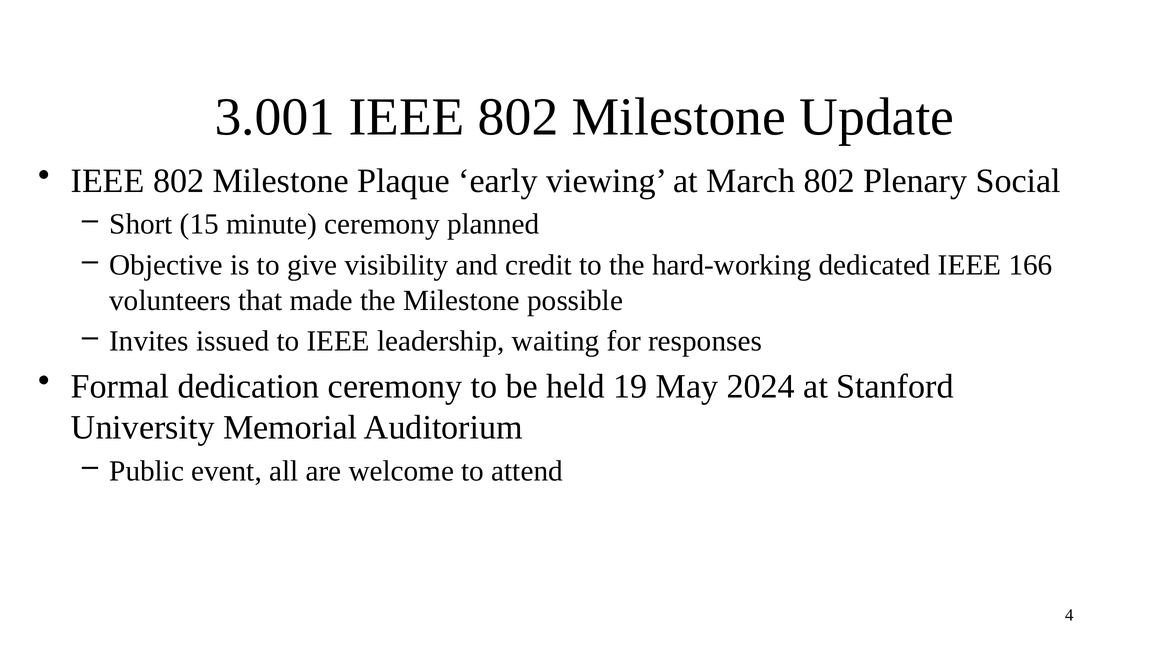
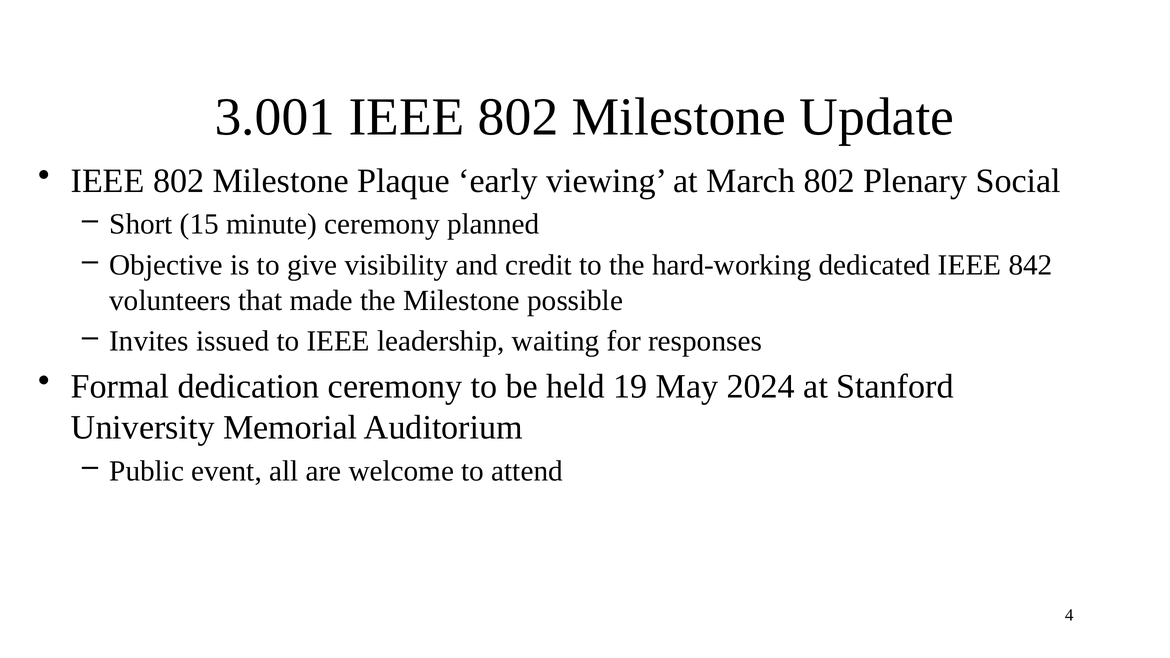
166: 166 -> 842 (1030, 265)
